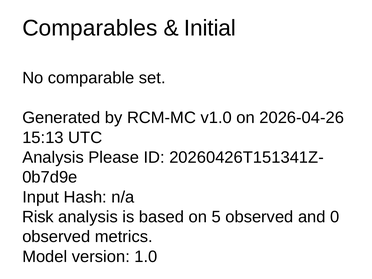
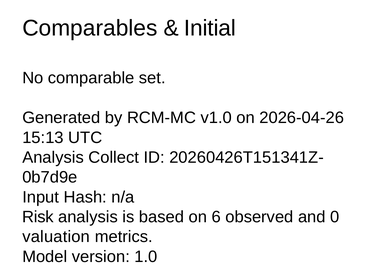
Please: Please -> Collect (114, 157)
5: 5 -> 6 (216, 217)
observed: observed -> valuation (56, 237)
